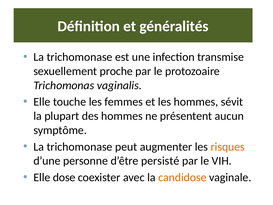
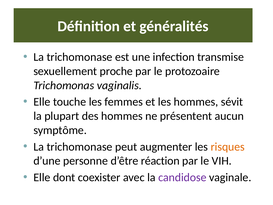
persisté: persisté -> réaction (160, 161)
dose: dose -> dont (64, 177)
candidose colour: orange -> purple (182, 177)
